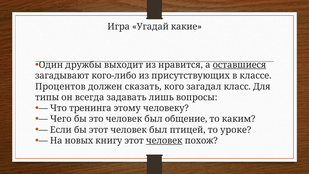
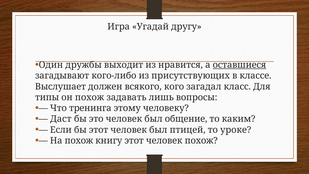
какие: какие -> другу (186, 27)
Процентов: Процентов -> Выслушает (60, 86)
сказать: сказать -> всякого (143, 86)
он всегда: всегда -> похож (90, 97)
Чего: Чего -> Даст (61, 119)
На новых: новых -> похож (79, 140)
человек underline: present -> none (164, 140)
